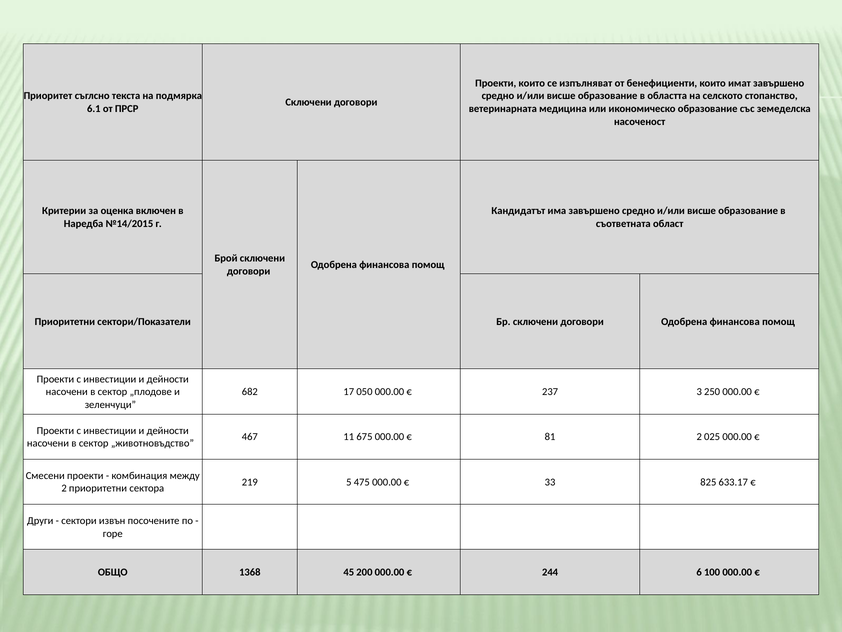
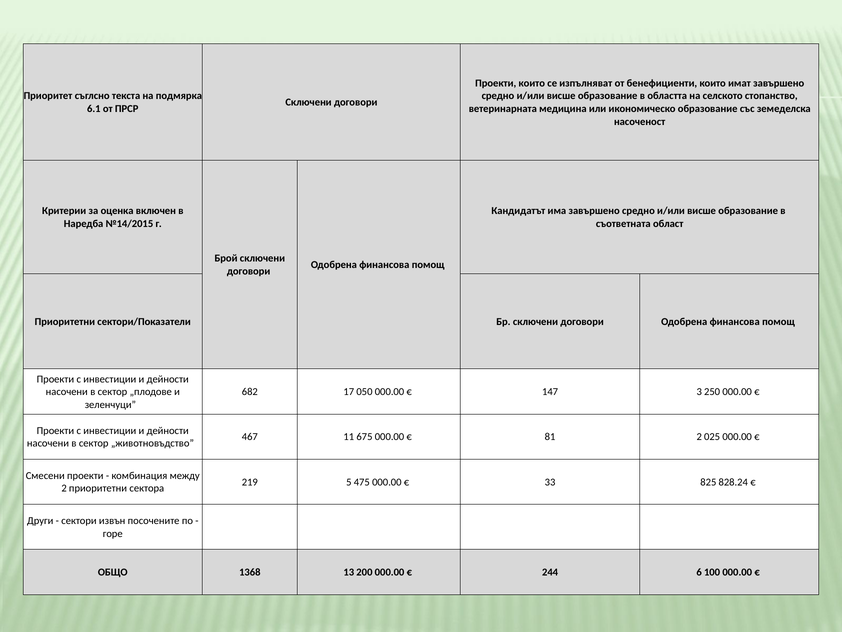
237: 237 -> 147 (550, 392)
633.17: 633.17 -> 828.24 (733, 482)
45: 45 -> 13 (349, 572)
